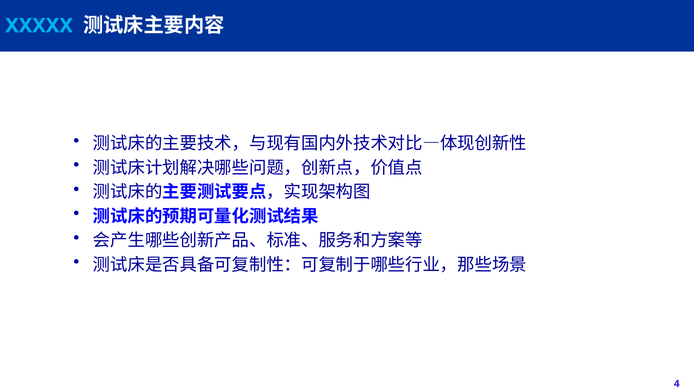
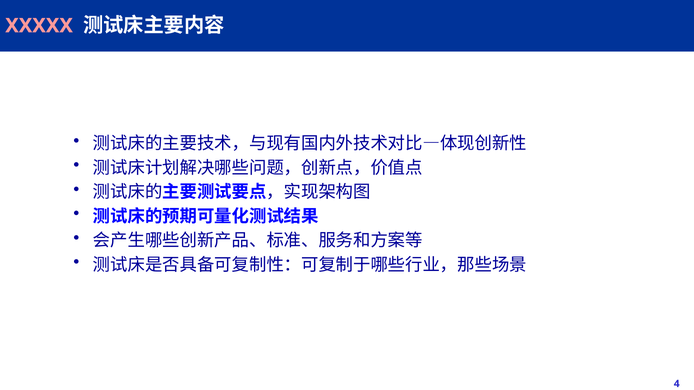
XXXXX colour: light blue -> pink (39, 26)
